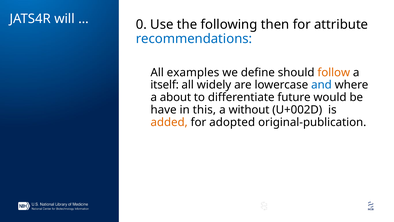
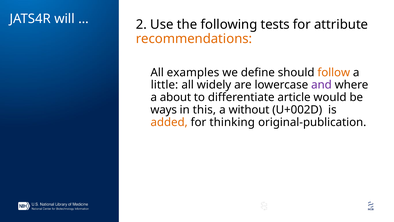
0: 0 -> 2 (141, 25)
then: then -> tests (275, 25)
recommendations colour: blue -> orange (194, 39)
itself: itself -> little (164, 85)
and colour: blue -> purple (321, 85)
future: future -> article (294, 97)
have: have -> ways (164, 110)
adopted: adopted -> thinking (232, 122)
